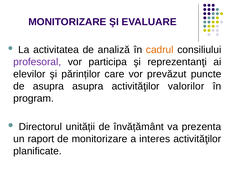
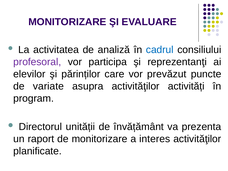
cadrul colour: orange -> blue (160, 50)
de asupra: asupra -> variate (48, 86)
valorilor: valorilor -> activități (186, 86)
